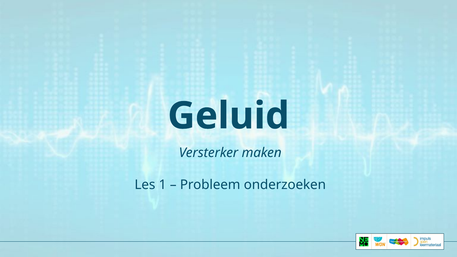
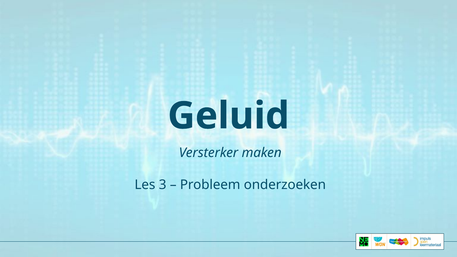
1: 1 -> 3 (163, 185)
